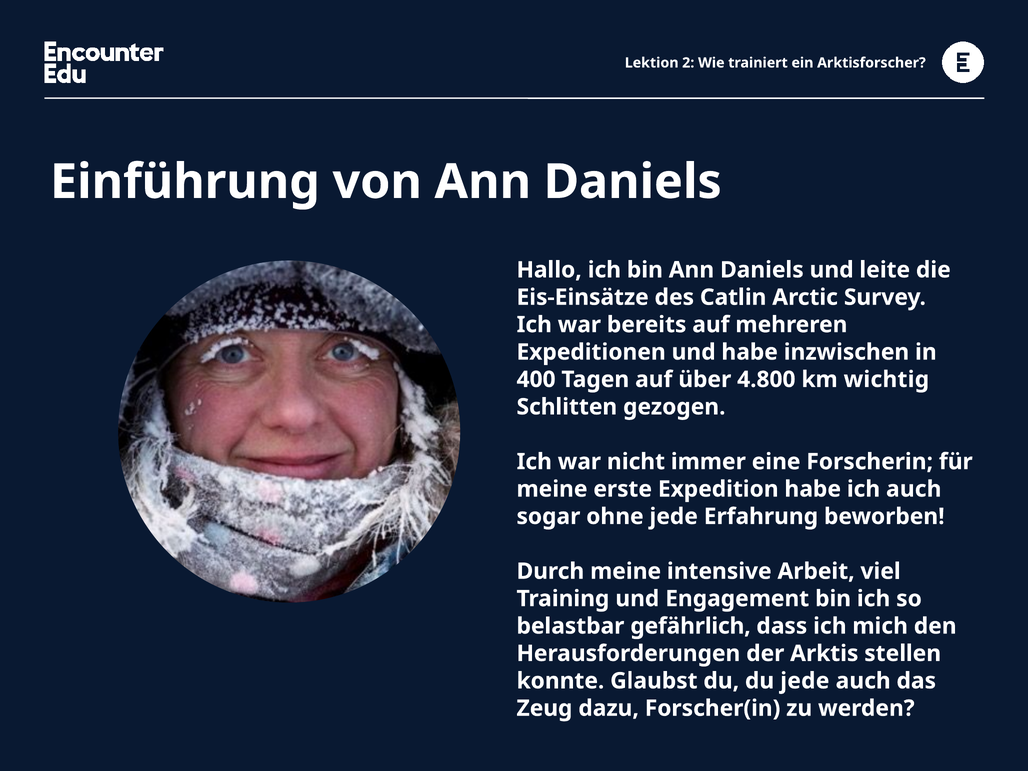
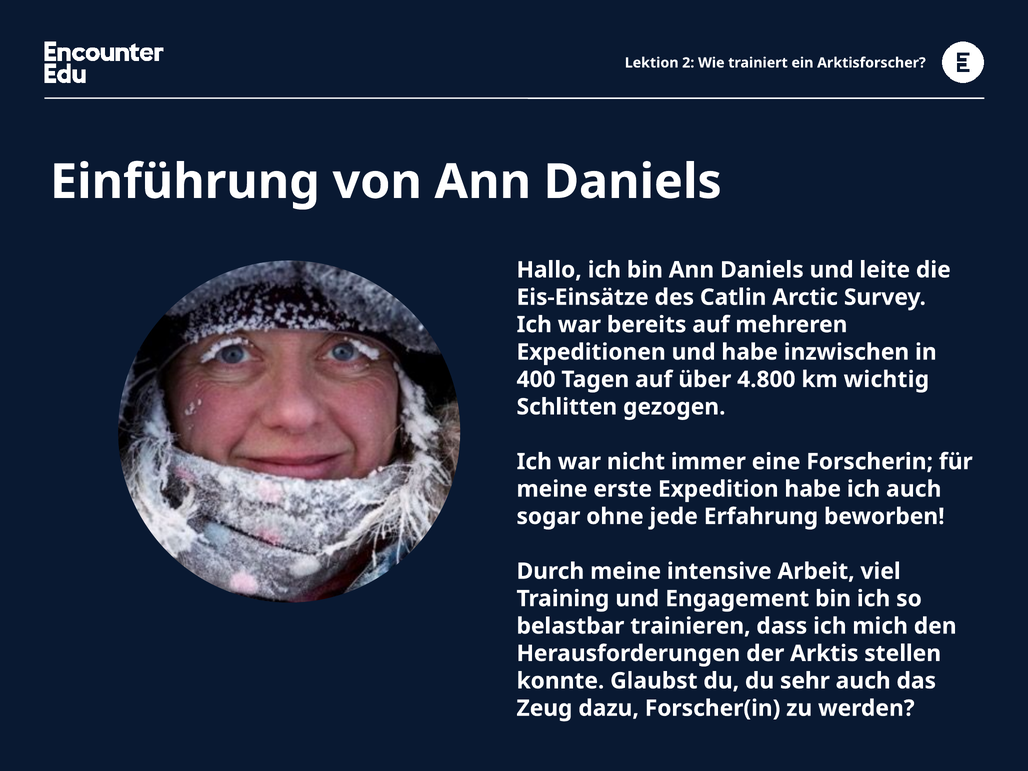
gefährlich: gefährlich -> trainieren (690, 626)
du jede: jede -> sehr (805, 681)
